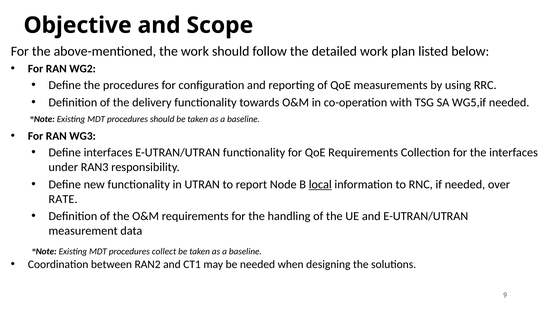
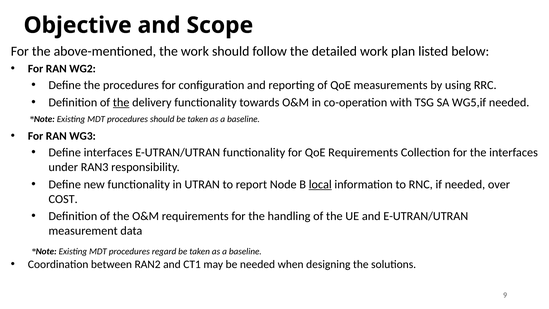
the underline: none -> present (121, 102)
RATE: RATE -> COST (63, 199)
collect: collect -> regard (164, 251)
